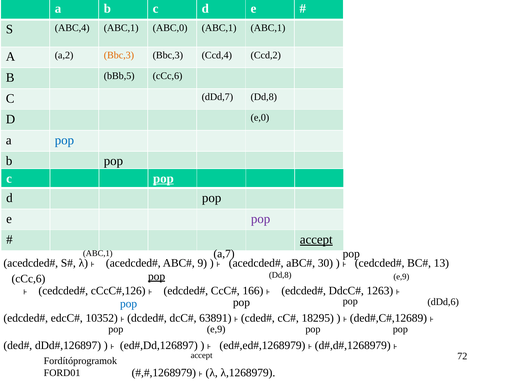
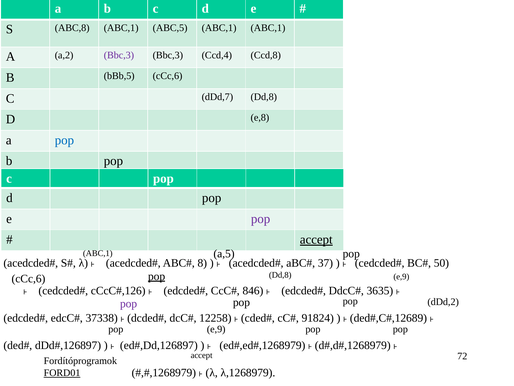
ABC,4: ABC,4 -> ABC,8 (72, 28)
ABC,0: ABC,0 -> ABC,5 (170, 28)
Bbc,3 colour: orange -> purple (119, 55)
Ccd,2: Ccd,2 -> Ccd,8 (266, 55)
e,0: e,0 -> e,8 (260, 118)
pop underline: present -> none (163, 178)
a,7: a,7 -> a,5 (224, 253)
9: 9 -> 8 (202, 263)
30: 30 -> 37 (325, 263)
13: 13 -> 50 (441, 263)
166: 166 -> 846 (253, 290)
1263: 1263 -> 3635 (380, 290)
pop colour: blue -> purple (129, 303)
dDd,6: dDd,6 -> dDd,2 (443, 302)
10352: 10352 -> 37338 (102, 318)
63891: 63891 -> 12258 (215, 318)
18295: 18295 -> 91824 (318, 318)
FORD01 underline: none -> present (62, 373)
